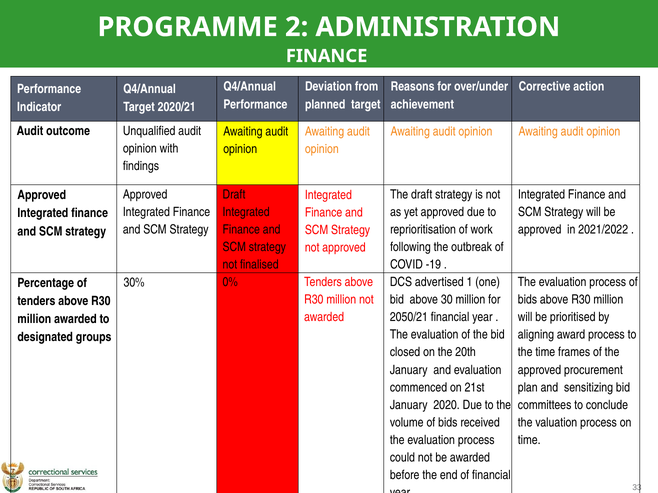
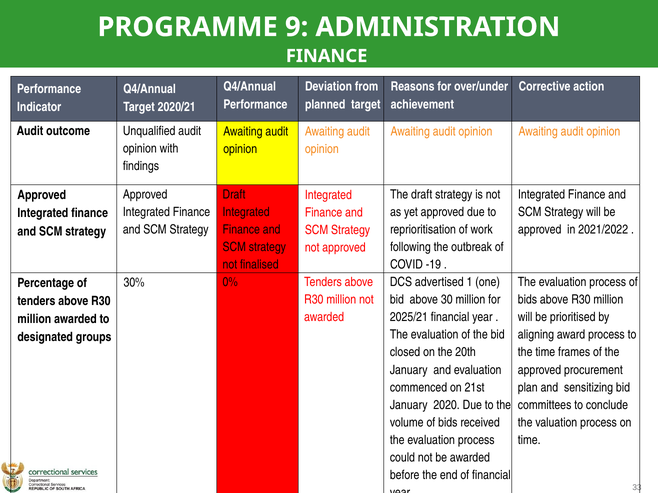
2: 2 -> 9 (297, 27)
2050/21: 2050/21 -> 2025/21 (409, 317)
